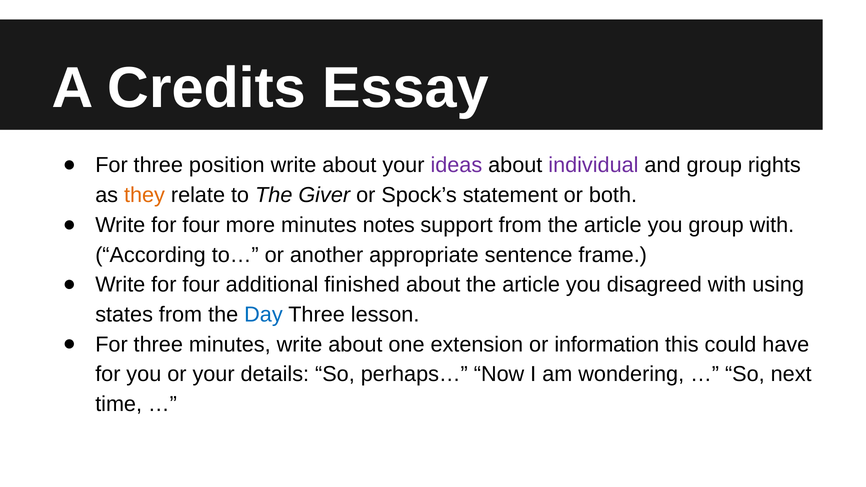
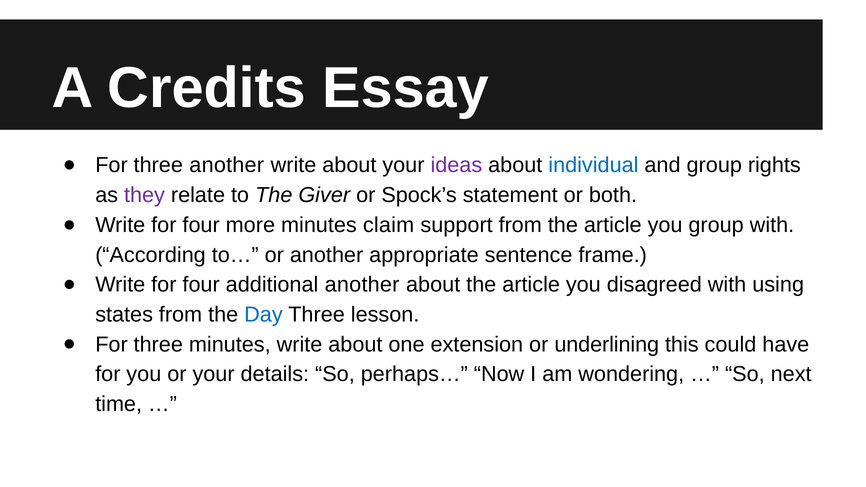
three position: position -> another (227, 165)
individual colour: purple -> blue (593, 165)
they colour: orange -> purple (145, 195)
notes: notes -> claim (389, 225)
additional finished: finished -> another (362, 285)
information: information -> underlining (607, 345)
